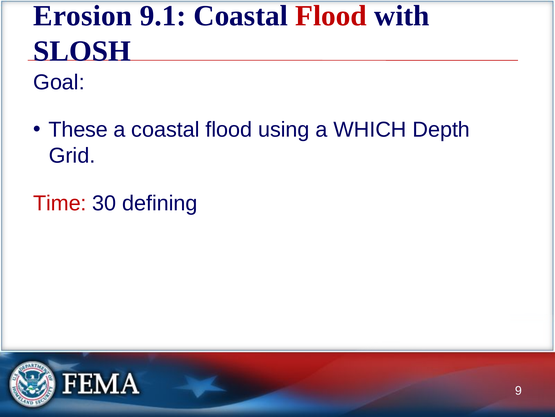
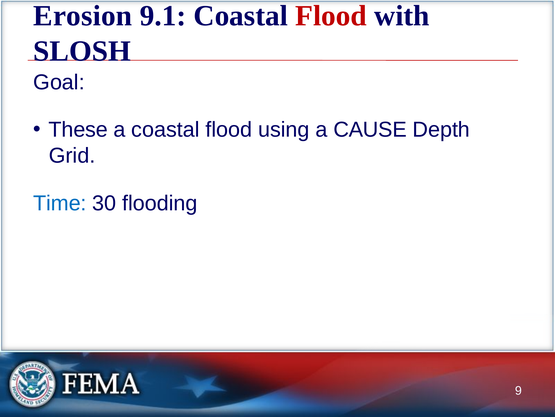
WHICH: WHICH -> CAUSE (370, 130)
Time colour: red -> blue (60, 203)
defining: defining -> flooding (160, 203)
